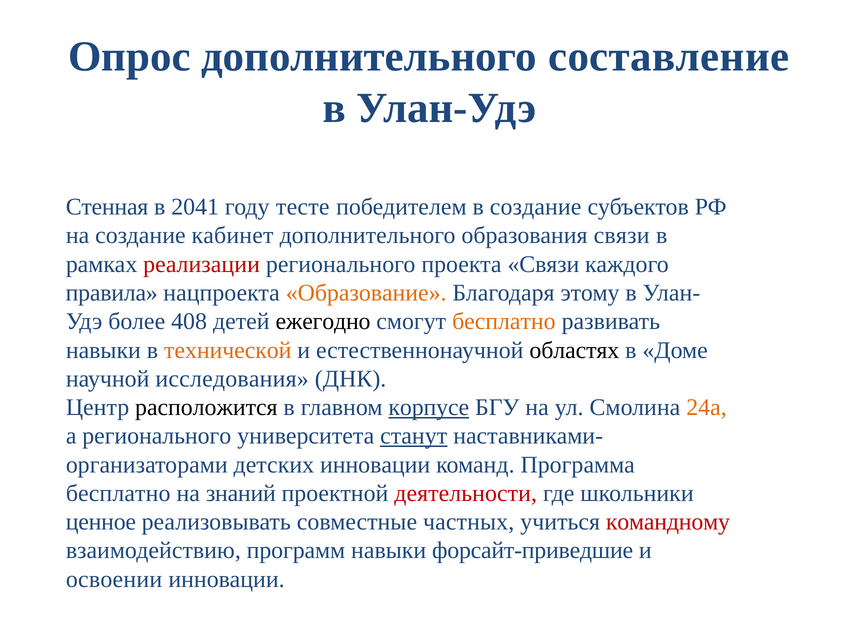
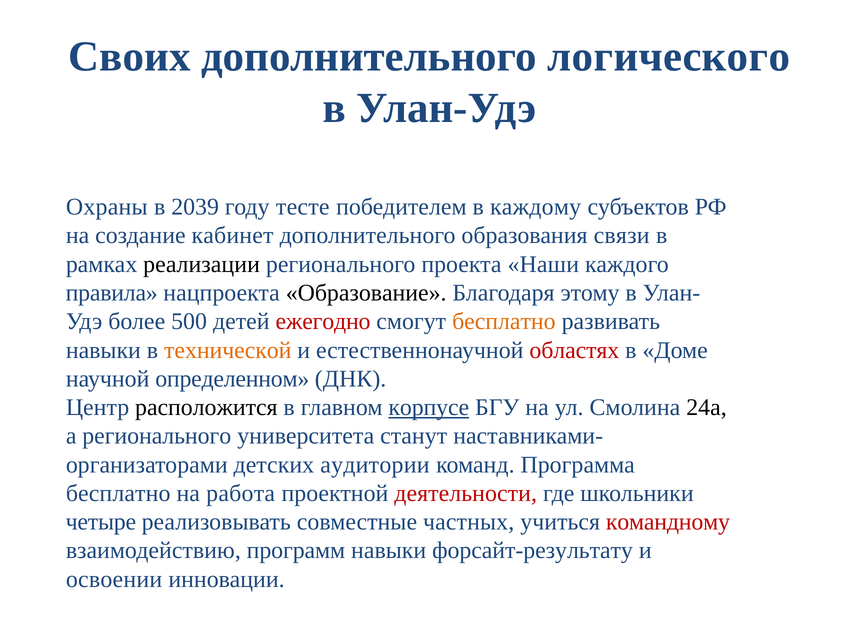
Опрос: Опрос -> Своих (129, 57)
составление: составление -> логического (669, 57)
Стенная: Стенная -> Охраны (107, 207)
2041: 2041 -> 2039 (195, 207)
в создание: создание -> каждому (536, 207)
реализации colour: red -> black (202, 264)
проекта Связи: Связи -> Наши (543, 264)
Образование colour: orange -> black (366, 293)
408: 408 -> 500 (189, 322)
ежегодно colour: black -> red (323, 322)
областях colour: black -> red (574, 350)
исследования: исследования -> определенном (232, 379)
24а colour: orange -> black (707, 408)
станут underline: present -> none (414, 436)
детских инновации: инновации -> аудитории (375, 465)
знаний: знаний -> работа (241, 493)
ценное: ценное -> четыре (101, 522)
форсайт-приведшие: форсайт-приведшие -> форсайт-результату (533, 551)
